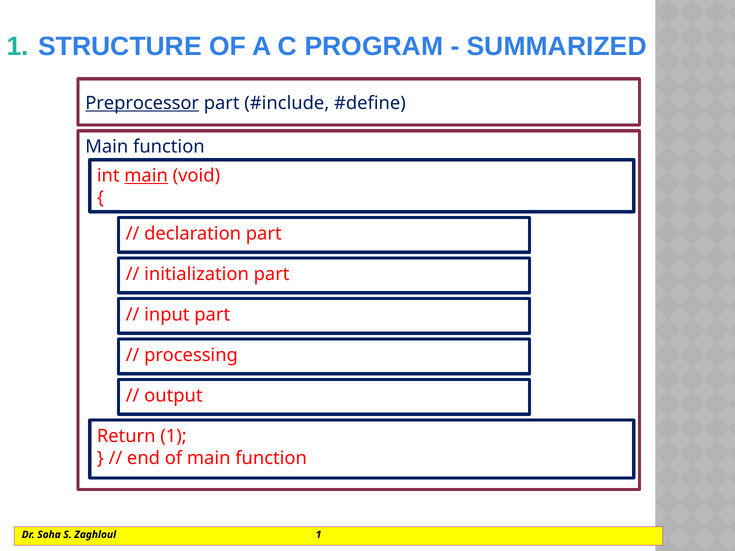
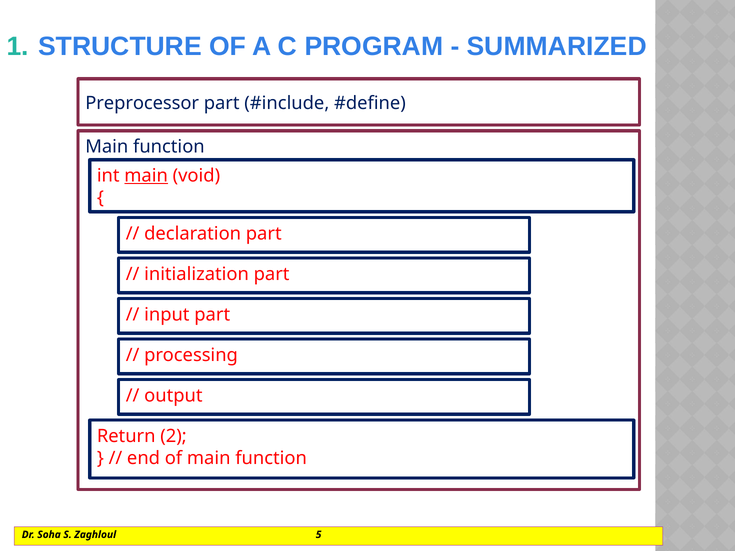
Preprocessor underline: present -> none (142, 103)
Return 1: 1 -> 2 (174, 436)
Zaghloul 1: 1 -> 5 (319, 535)
